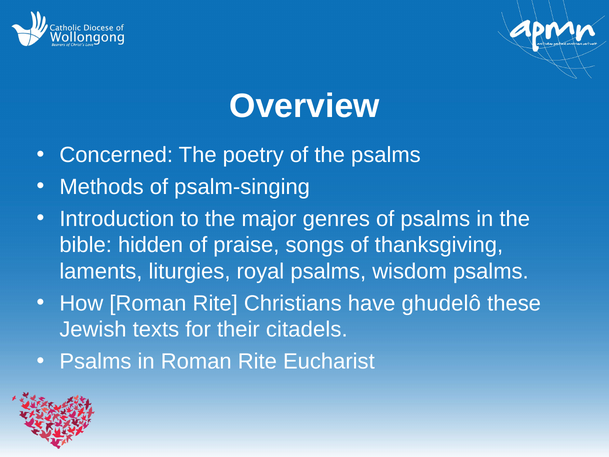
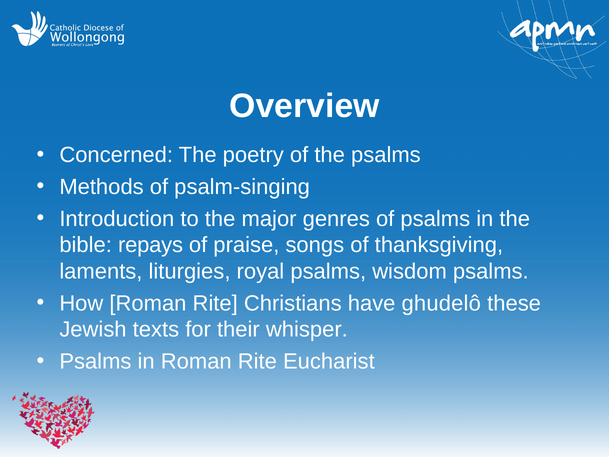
hidden: hidden -> repays (151, 245)
citadels: citadels -> whisper (307, 330)
